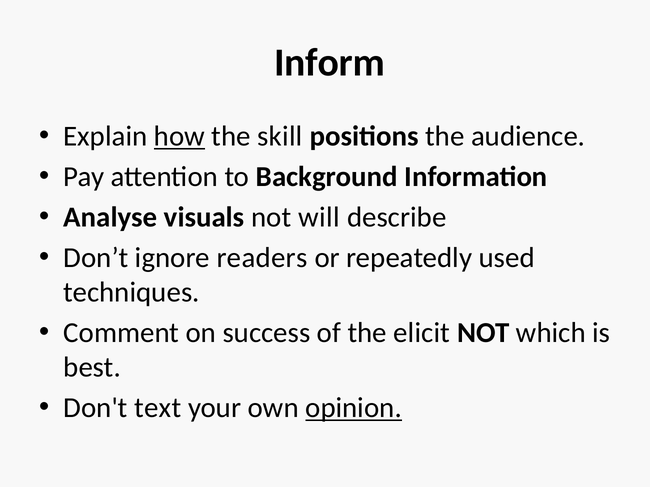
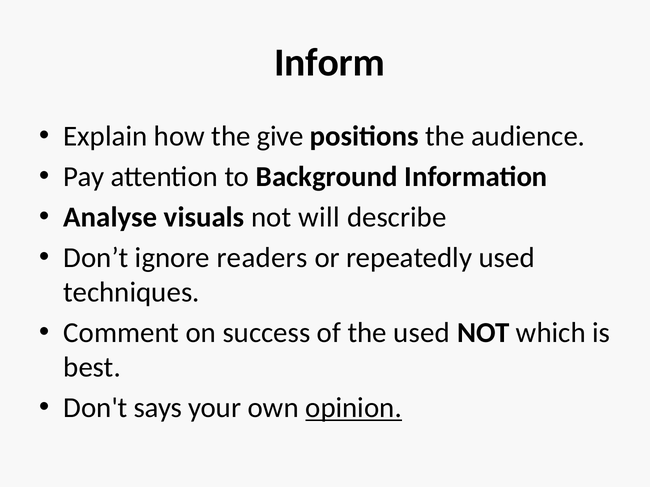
how underline: present -> none (179, 136)
skill: skill -> give (280, 136)
the elicit: elicit -> used (422, 333)
text: text -> says (158, 408)
